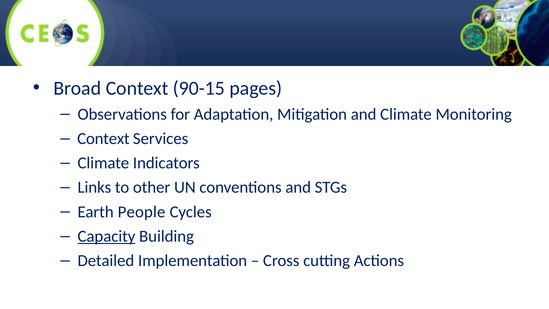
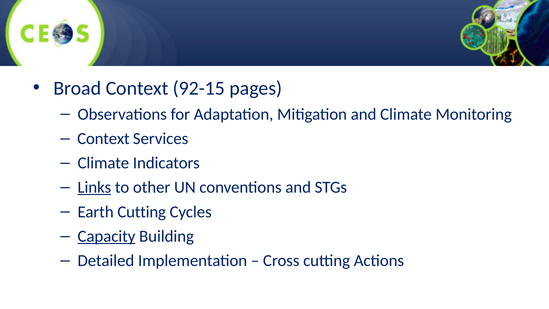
90-15: 90-15 -> 92-15 (199, 88)
Links underline: none -> present (94, 187)
Earth People: People -> Cutting (142, 212)
